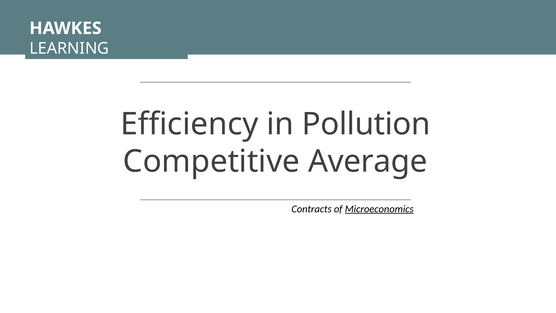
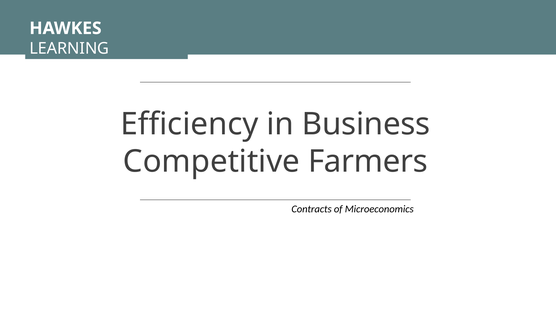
Pollution: Pollution -> Business (366, 124)
Average: Average -> Farmers (368, 161)
Microeconomics underline: present -> none (379, 209)
